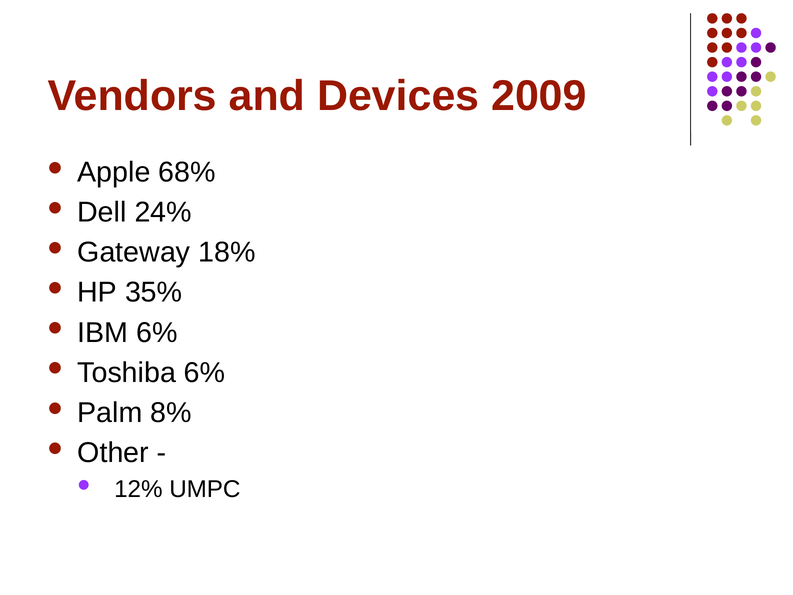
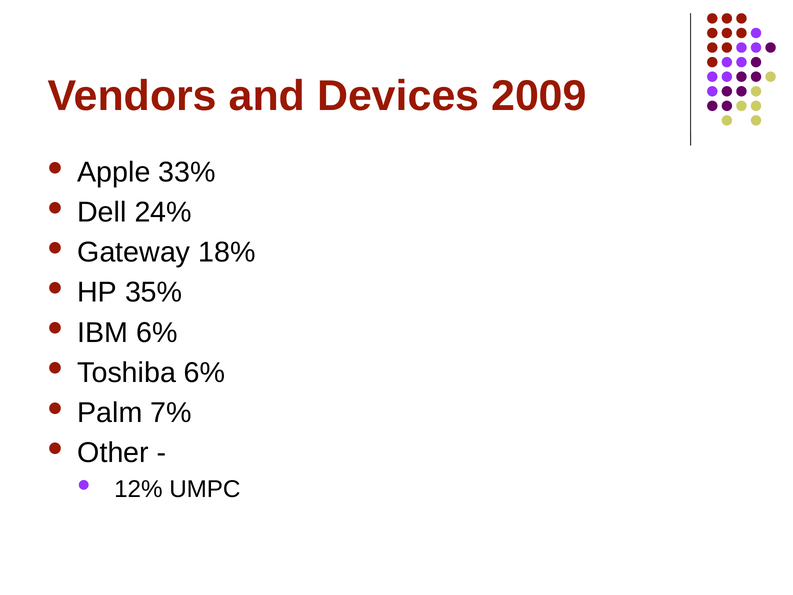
68%: 68% -> 33% (187, 172)
8%: 8% -> 7% (171, 413)
